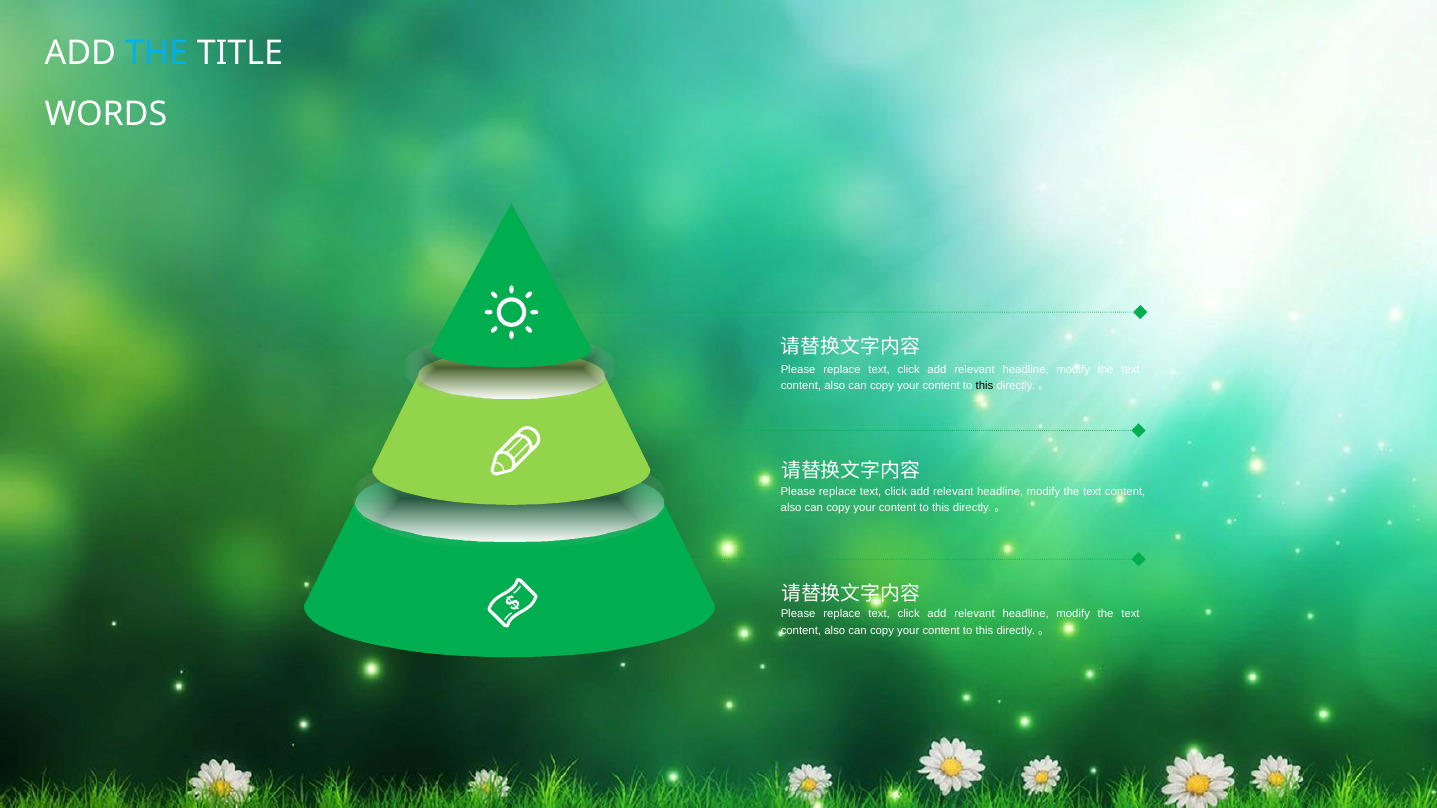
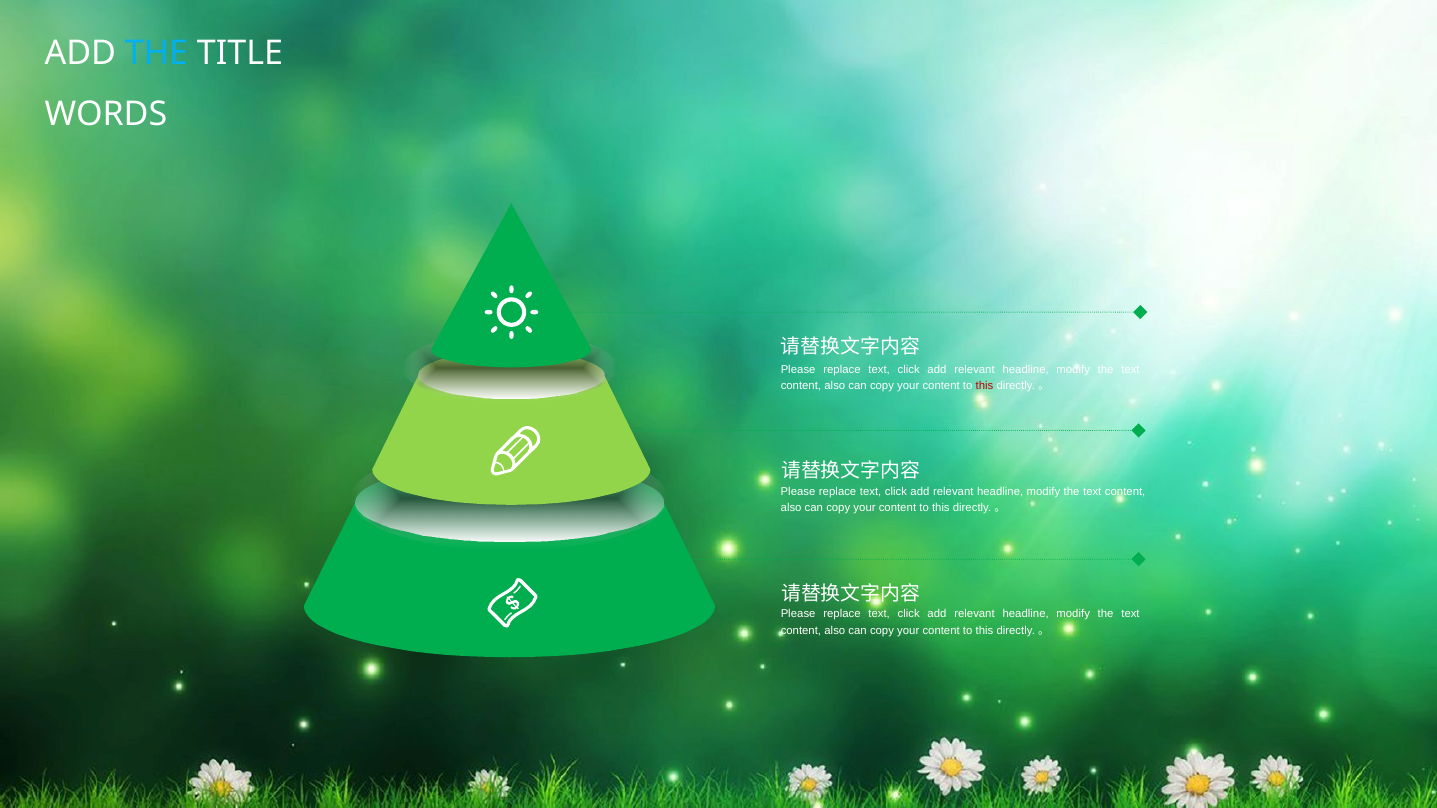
this colour: black -> red (985, 386)
